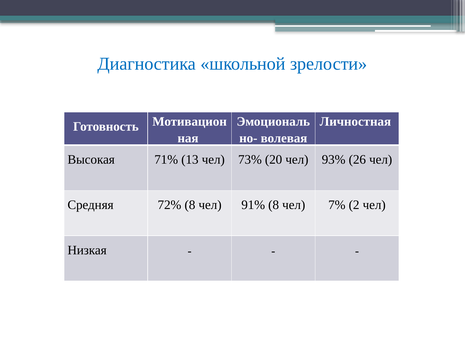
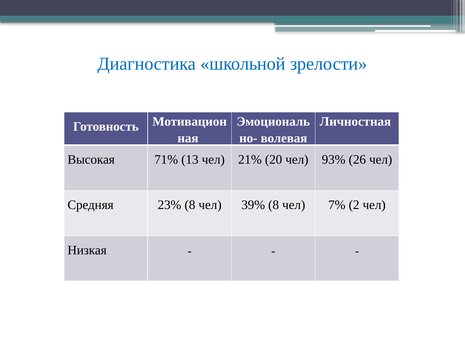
73%: 73% -> 21% (250, 160)
72%: 72% -> 23% (169, 205)
91%: 91% -> 39% (253, 205)
